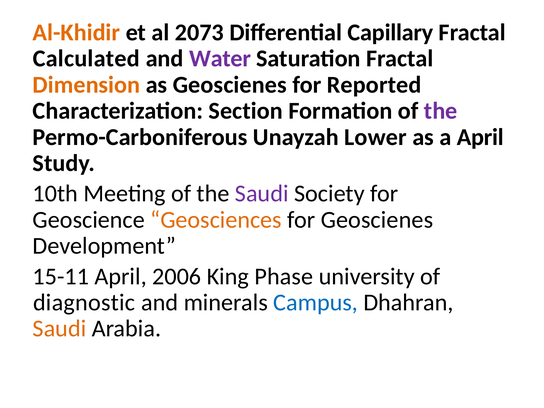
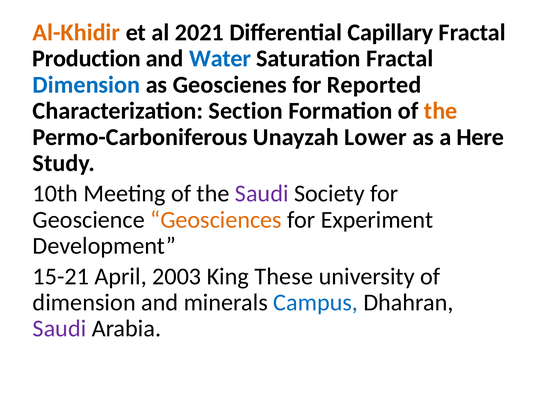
2073: 2073 -> 2021 (199, 33)
Calculated: Calculated -> Production (87, 59)
Water colour: purple -> blue (220, 59)
Dimension colour: orange -> blue (86, 85)
the colour: purple -> orange (441, 111)
a April: April -> Here (480, 137)
for Geoscienes: Geoscienes -> Experiment (377, 220)
15-11: 15-11 -> 15-21 (61, 276)
2006: 2006 -> 2003 (177, 276)
Phase: Phase -> These (284, 276)
diagnostic: diagnostic -> dimension (84, 303)
Saudi colour: orange -> purple (59, 329)
